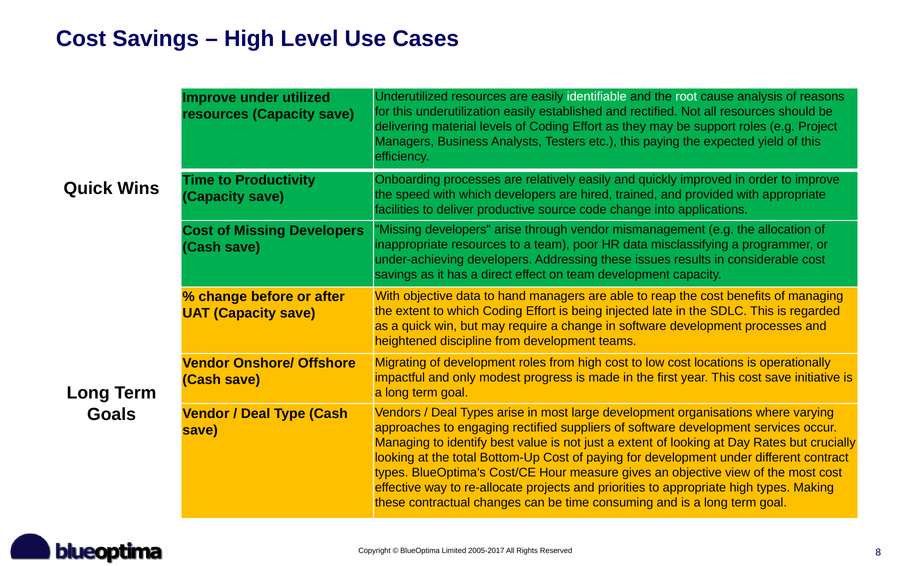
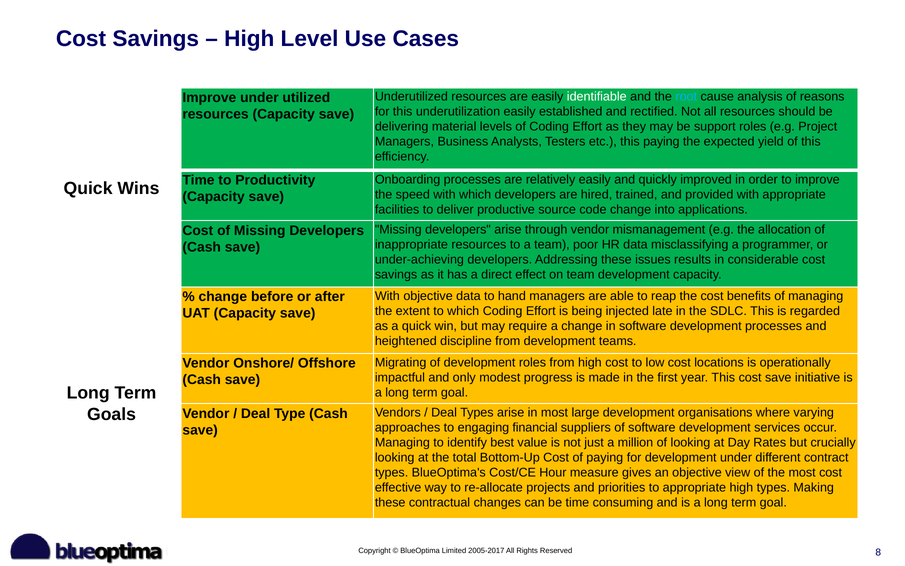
root colour: white -> light blue (686, 97)
engaging rectified: rectified -> financial (535, 427)
a extent: extent -> million (635, 442)
